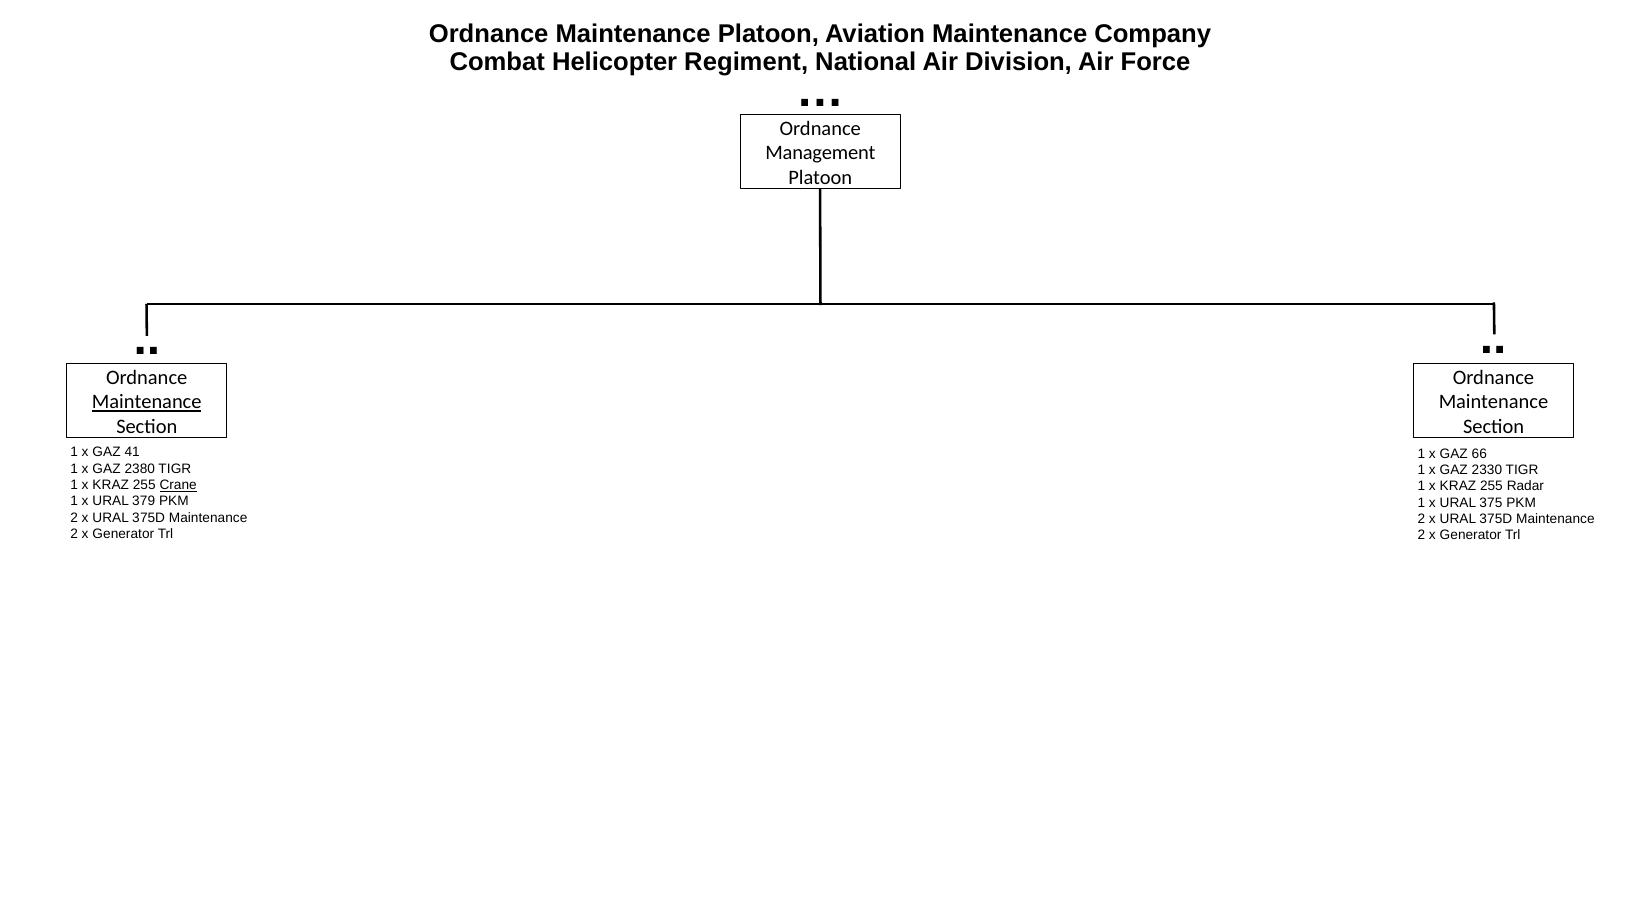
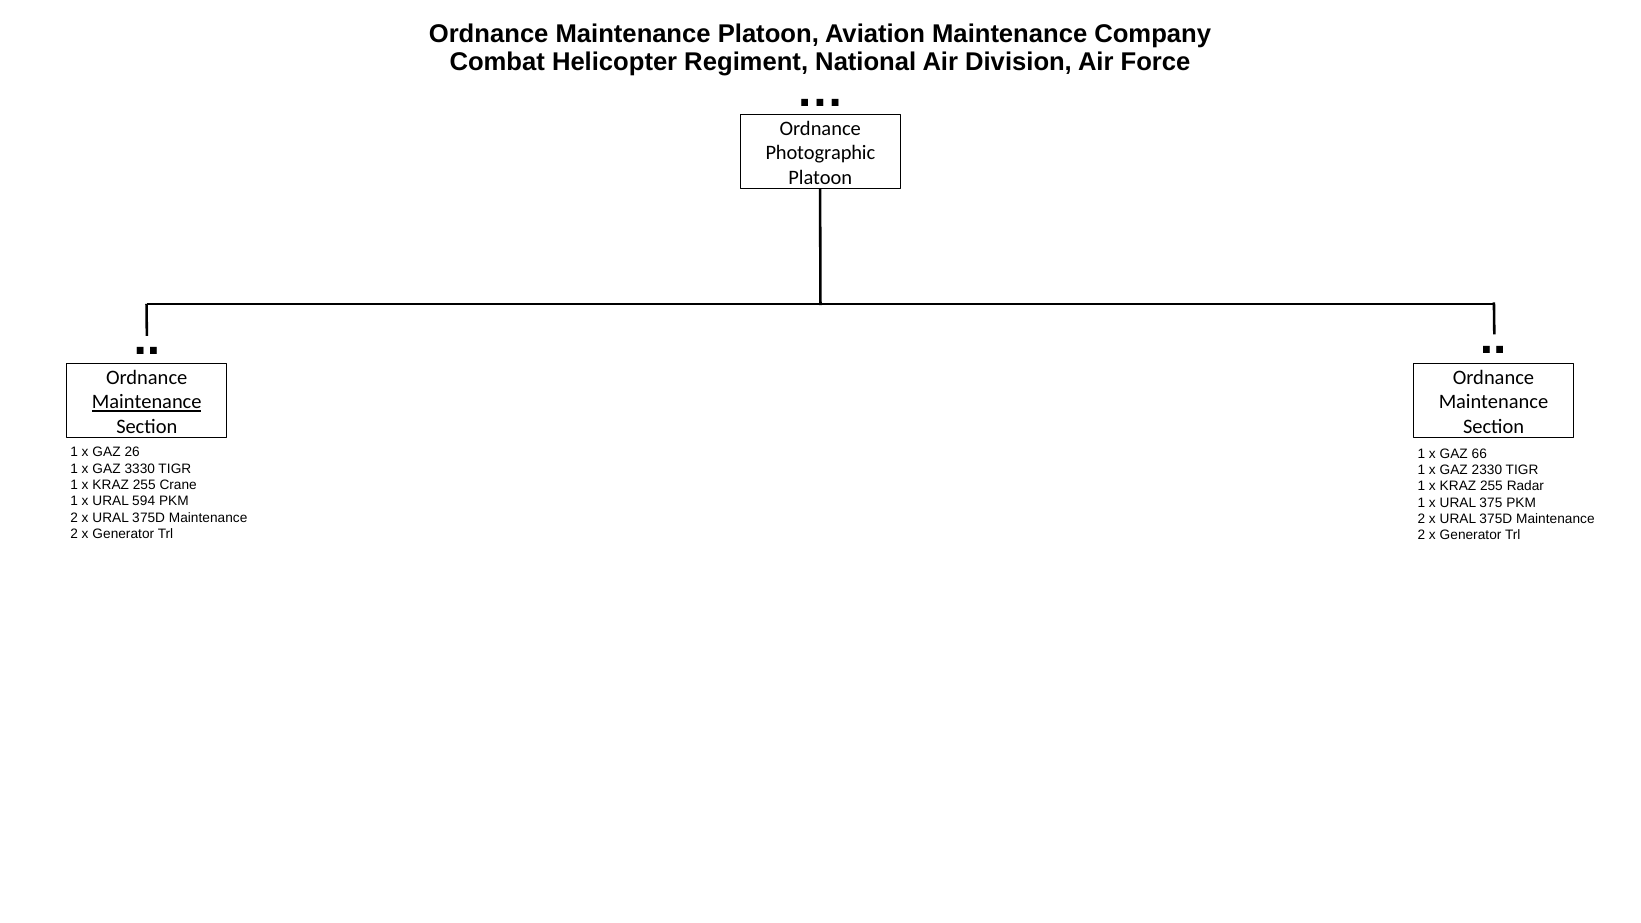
Management: Management -> Photographic (820, 153)
41: 41 -> 26 (132, 452)
2380: 2380 -> 3330 (140, 469)
Crane underline: present -> none (178, 485)
379: 379 -> 594 (144, 501)
